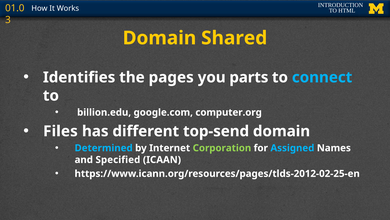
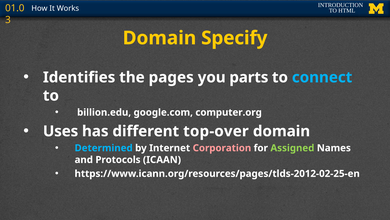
Shared: Shared -> Specify (234, 38)
Files: Files -> Uses (61, 131)
top-send: top-send -> top-over (216, 131)
Corporation colour: light green -> pink (222, 148)
Assigned colour: light blue -> light green (292, 148)
Specified: Specified -> Protocols (118, 159)
